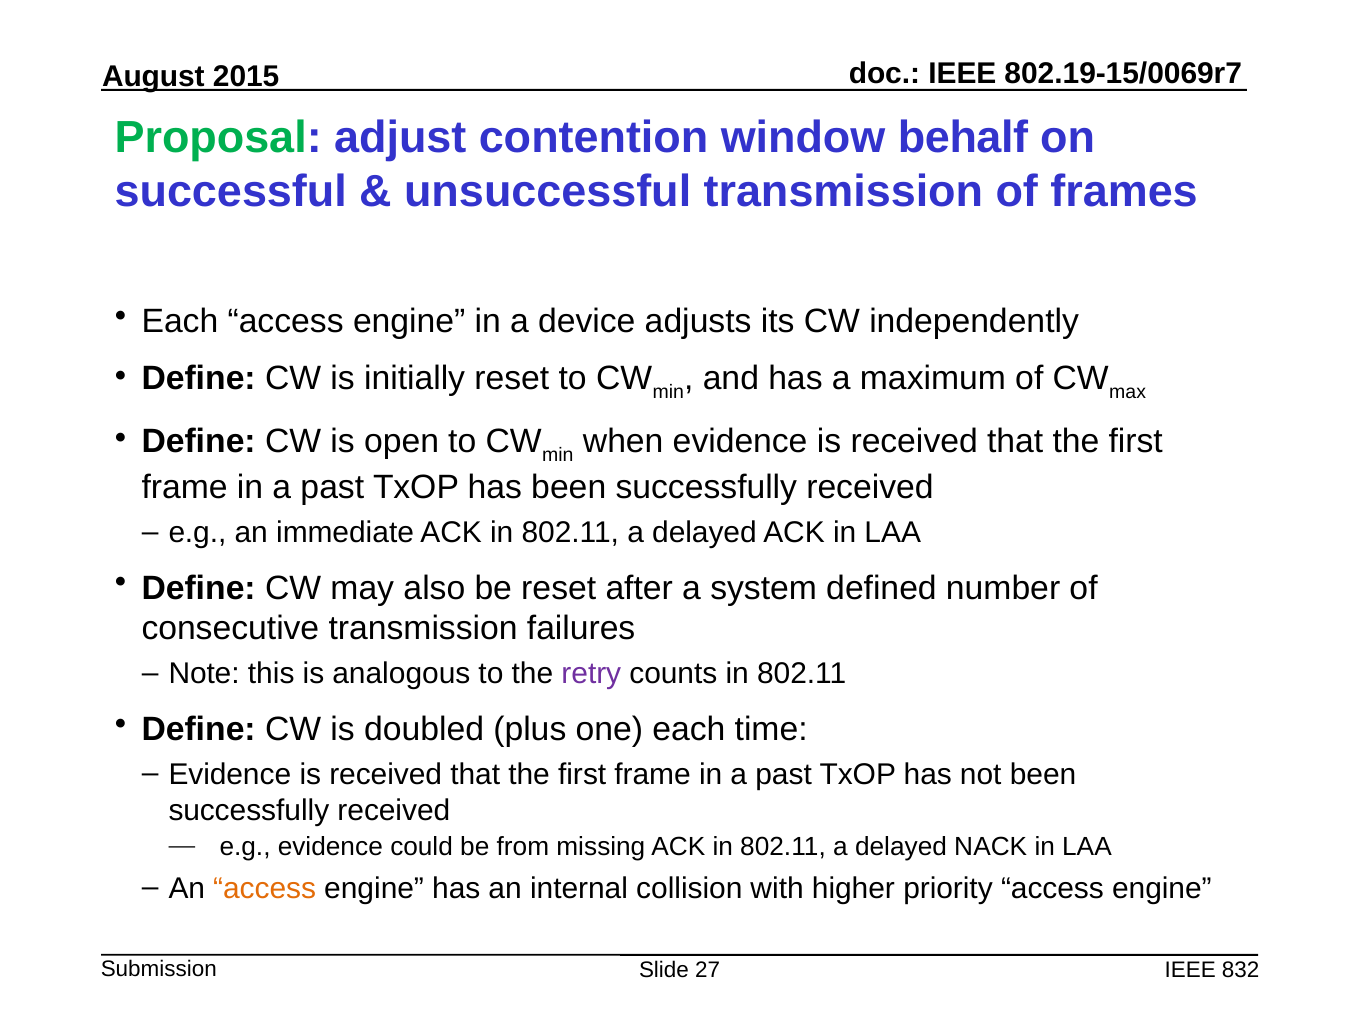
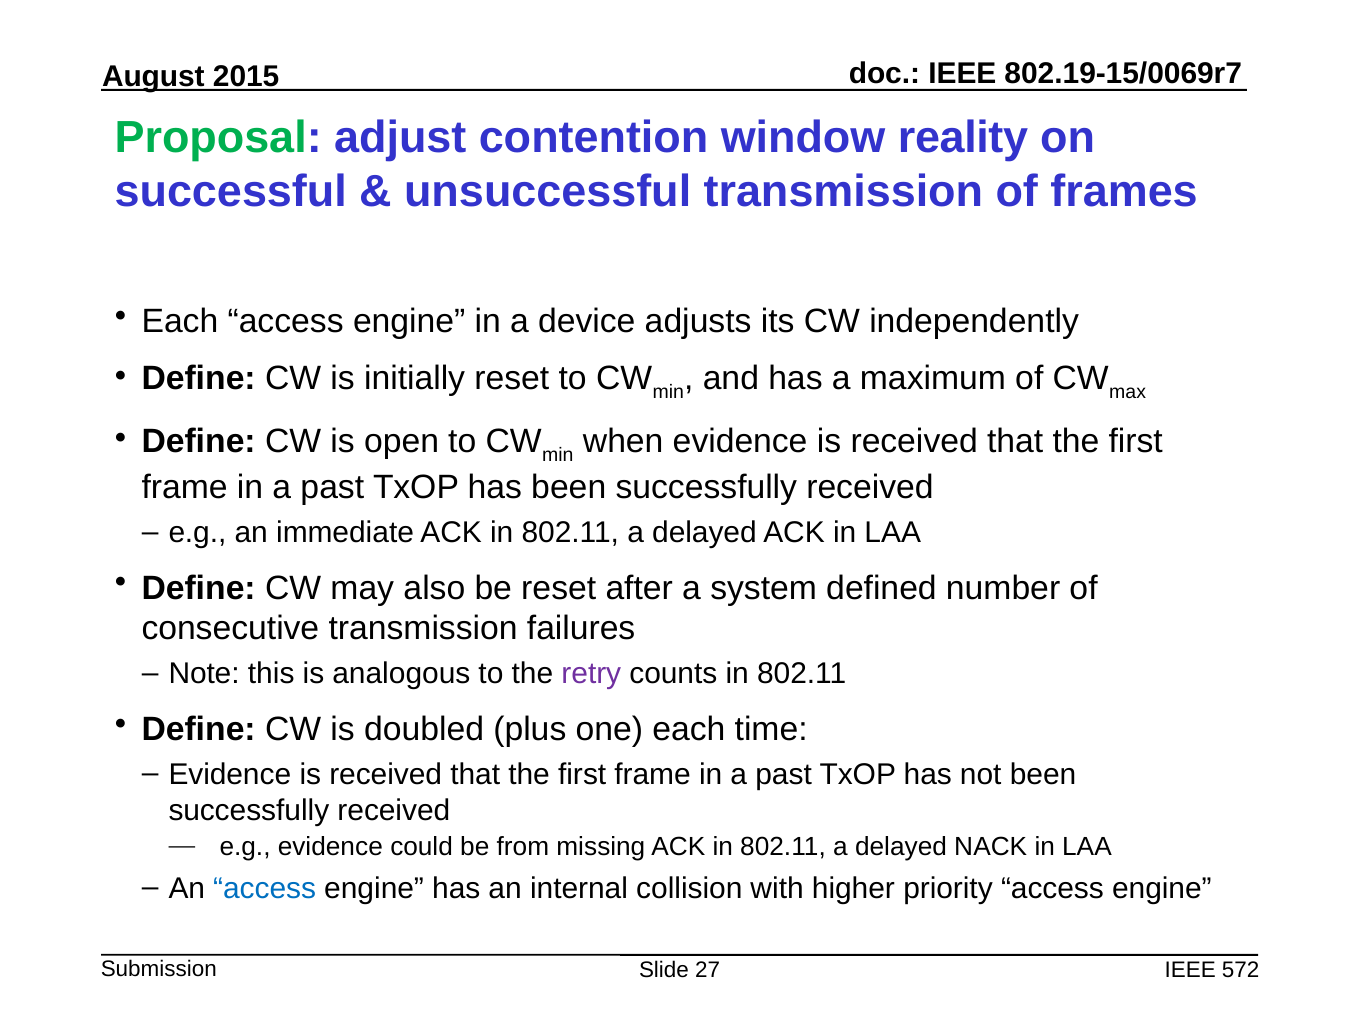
behalf: behalf -> reality (963, 138)
access colour: orange -> blue (265, 888)
832: 832 -> 572 (1241, 970)
